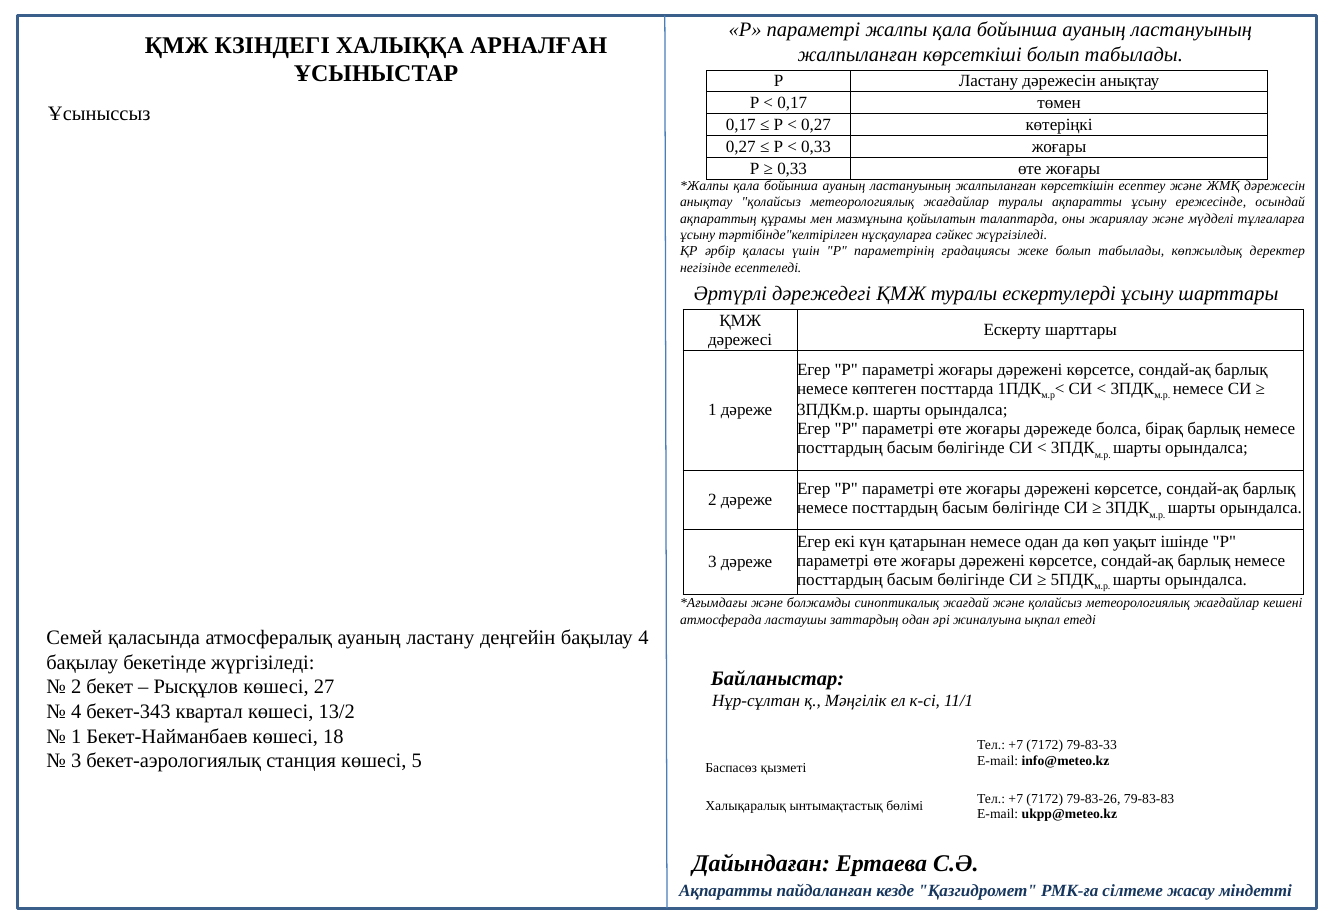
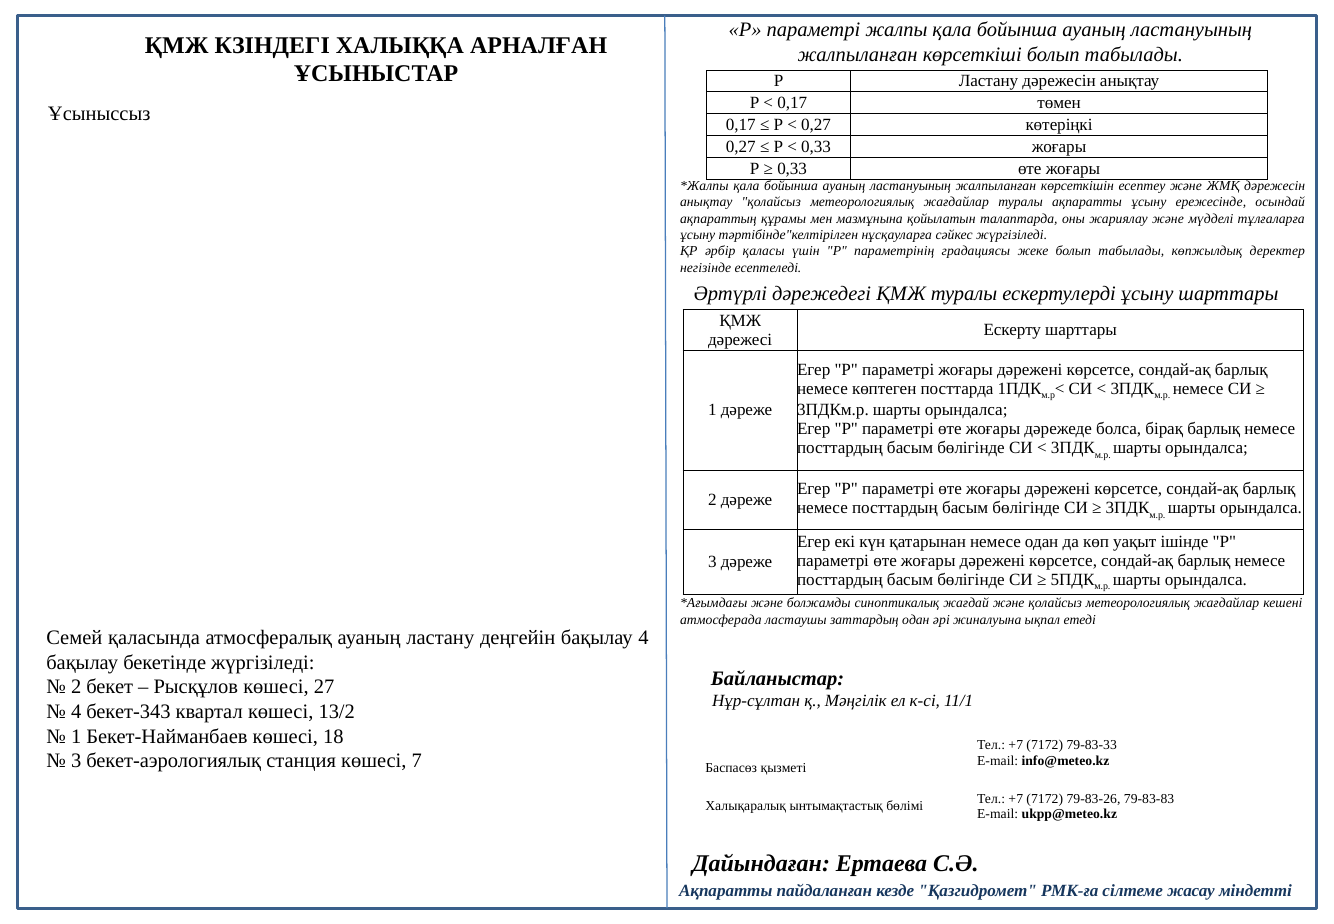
5: 5 -> 7 (417, 761)
